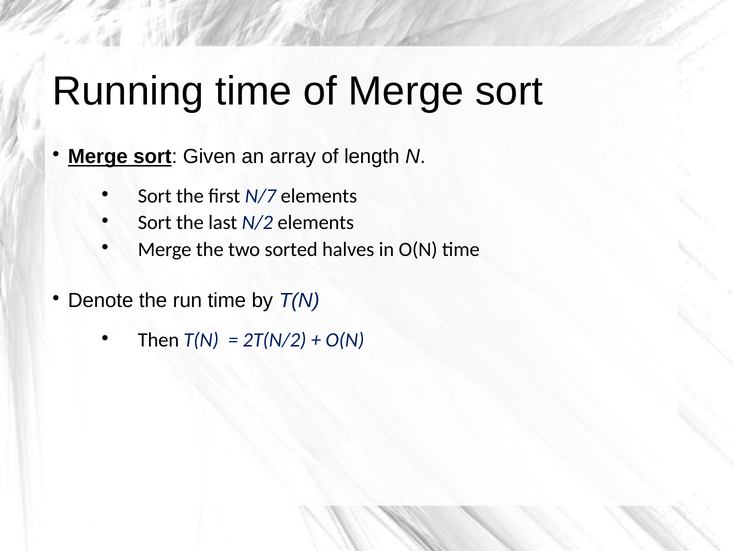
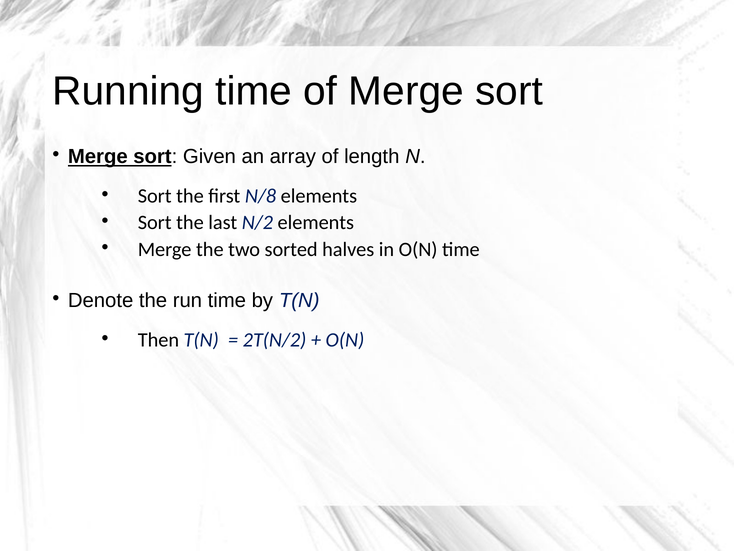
N/7: N/7 -> N/8 (261, 196)
